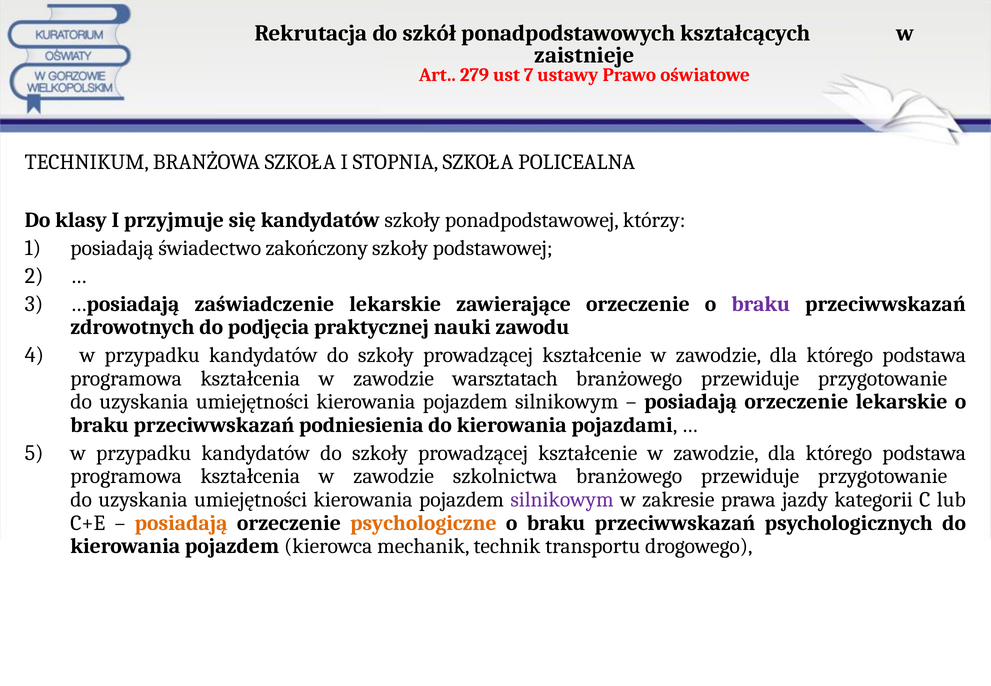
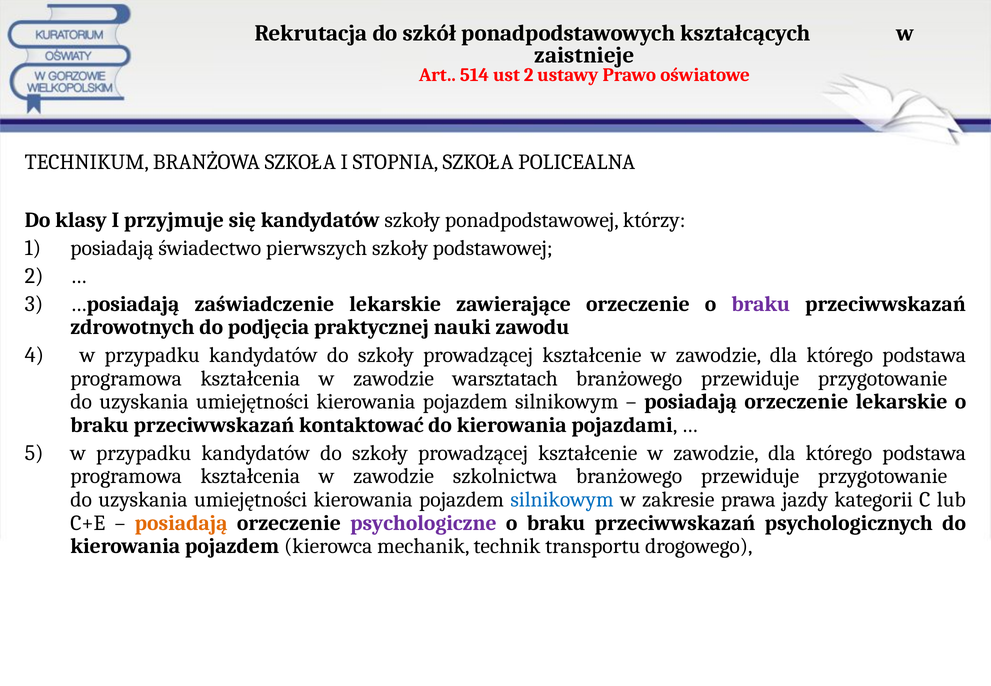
279: 279 -> 514 (474, 75)
ust 7: 7 -> 2 (529, 75)
zakończony: zakończony -> pierwszych (317, 248)
podniesienia: podniesienia -> kontaktować (361, 425)
silnikowym colour: purple -> blue (562, 500)
psychologiczne colour: orange -> purple (423, 523)
